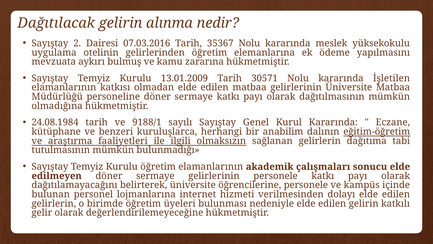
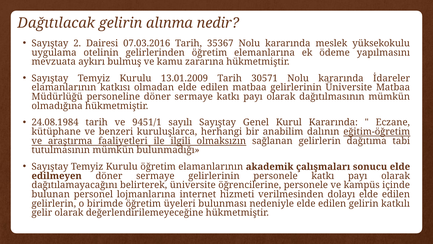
İşletilen: İşletilen -> İdareler (392, 78)
9188/1: 9188/1 -> 9451/1 (147, 122)
